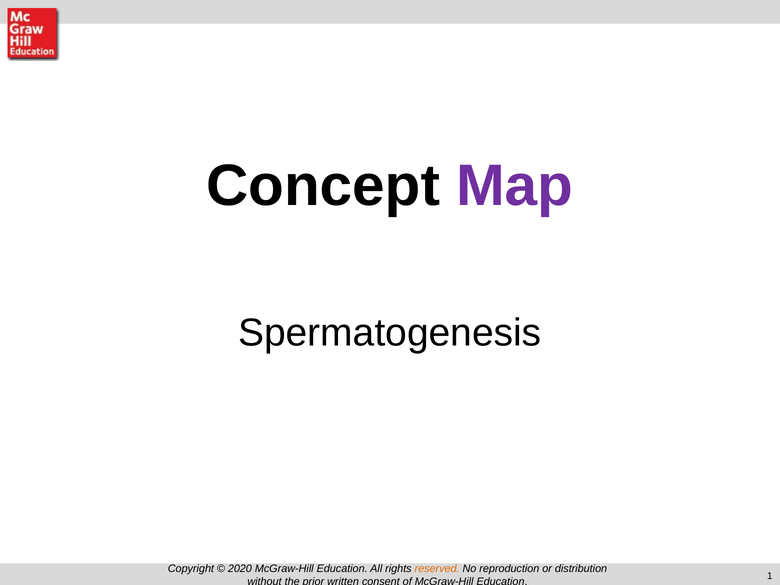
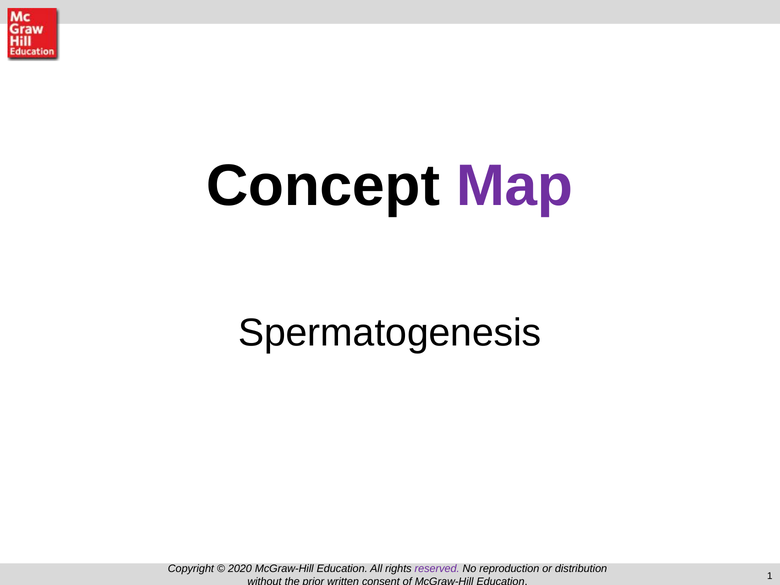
reserved colour: orange -> purple (437, 568)
